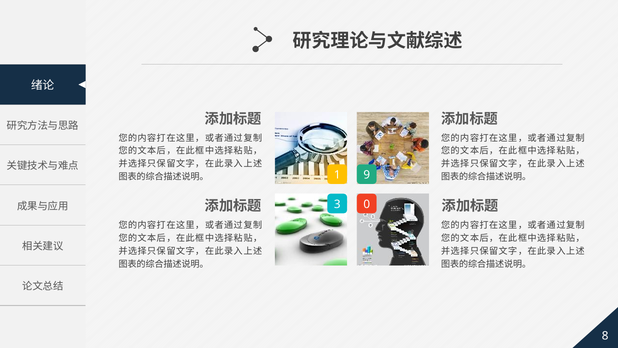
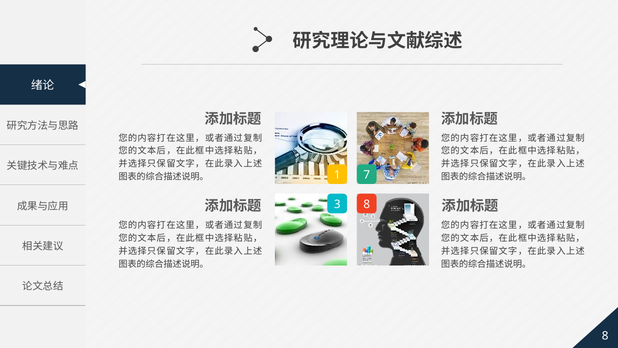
9: 9 -> 7 (367, 175)
3 0: 0 -> 8 (367, 204)
